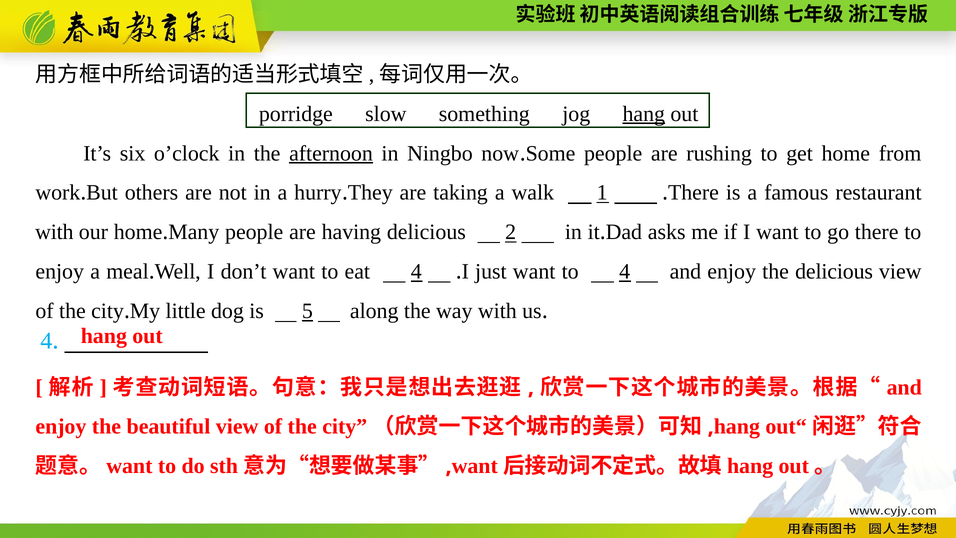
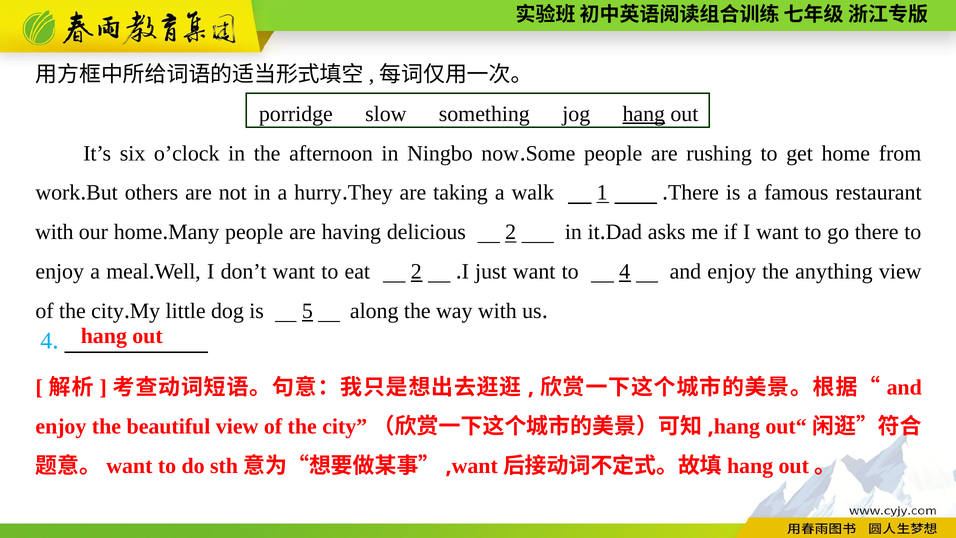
afternoon underline: present -> none (331, 153)
eat 4: 4 -> 2 (416, 271)
the delicious: delicious -> anything (834, 271)
